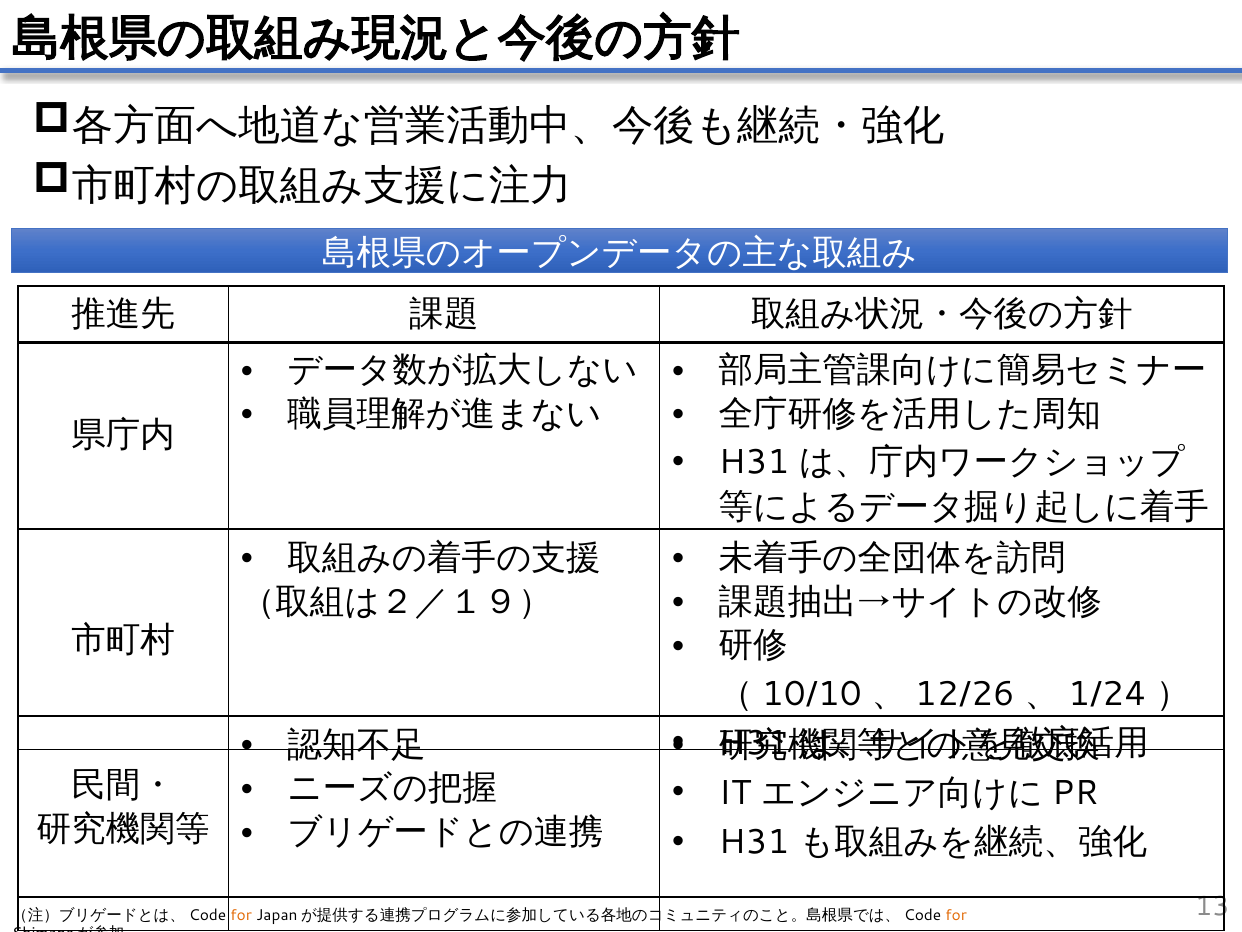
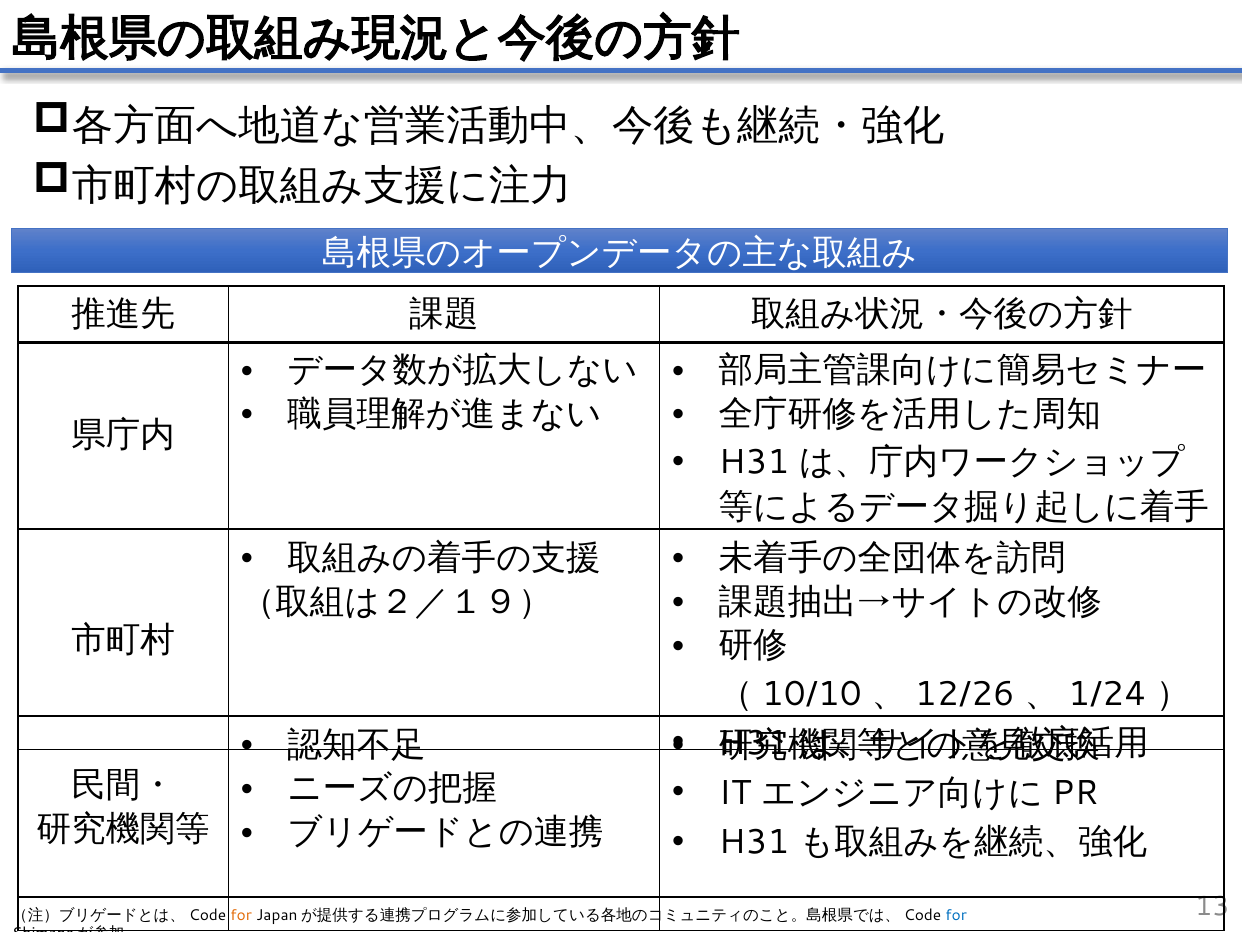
for colour: orange -> blue (956, 915)
